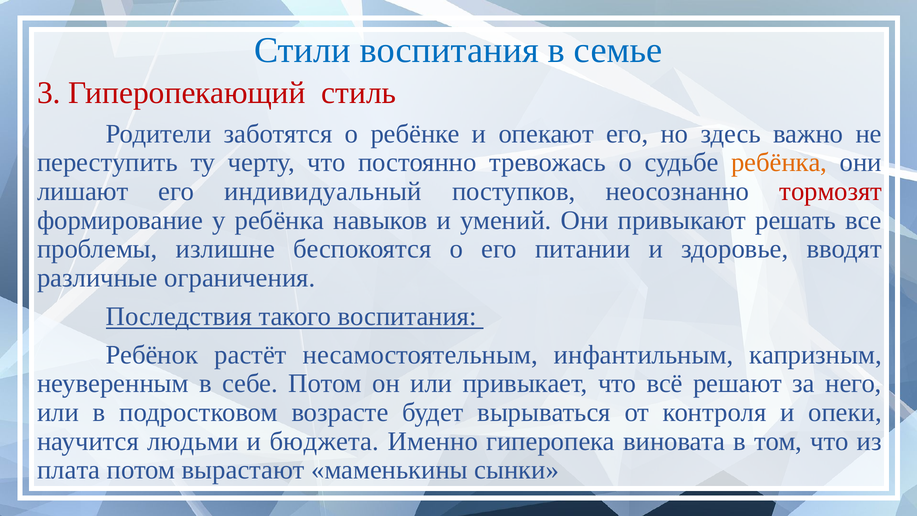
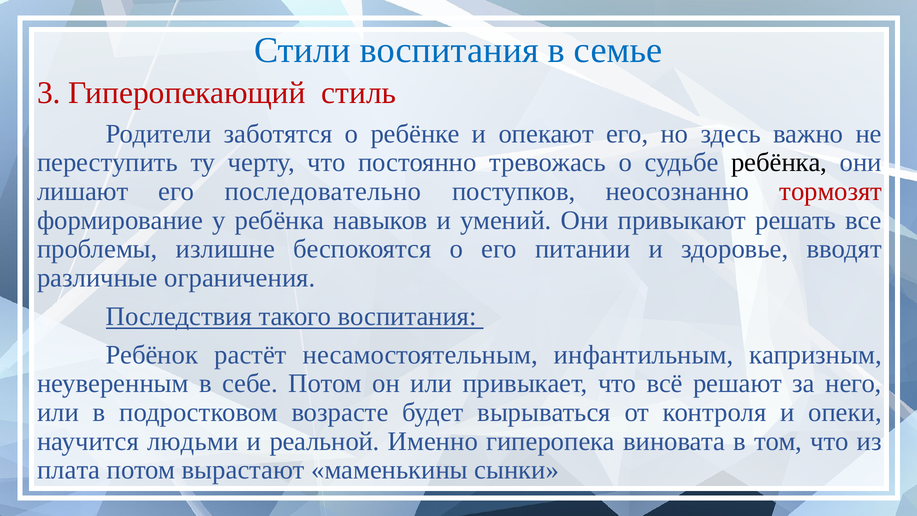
ребёнка colour: orange -> black (779, 163)
индивидуальный: индивидуальный -> последовательно (323, 191)
бюджета: бюджета -> реальной (325, 441)
